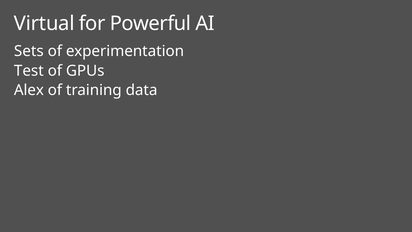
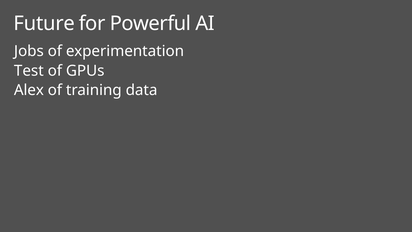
Virtual: Virtual -> Future (44, 24)
Sets: Sets -> Jobs (29, 51)
